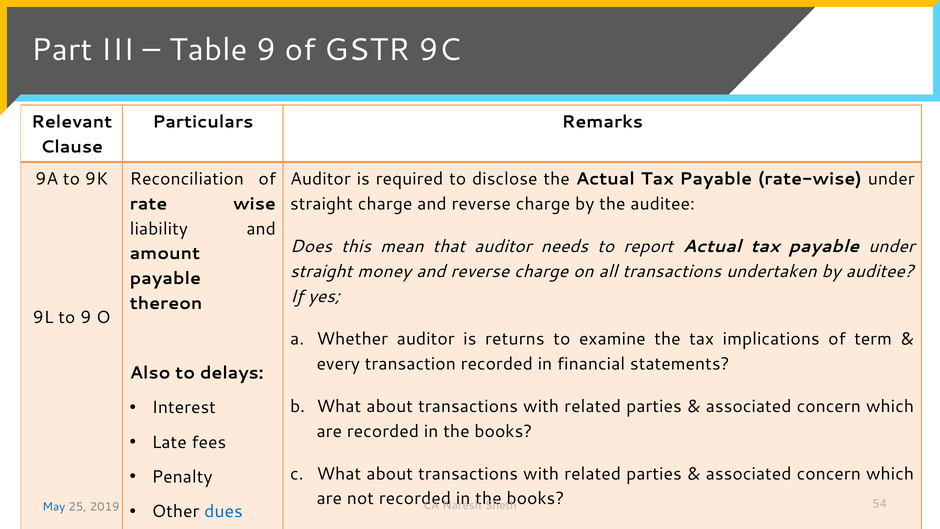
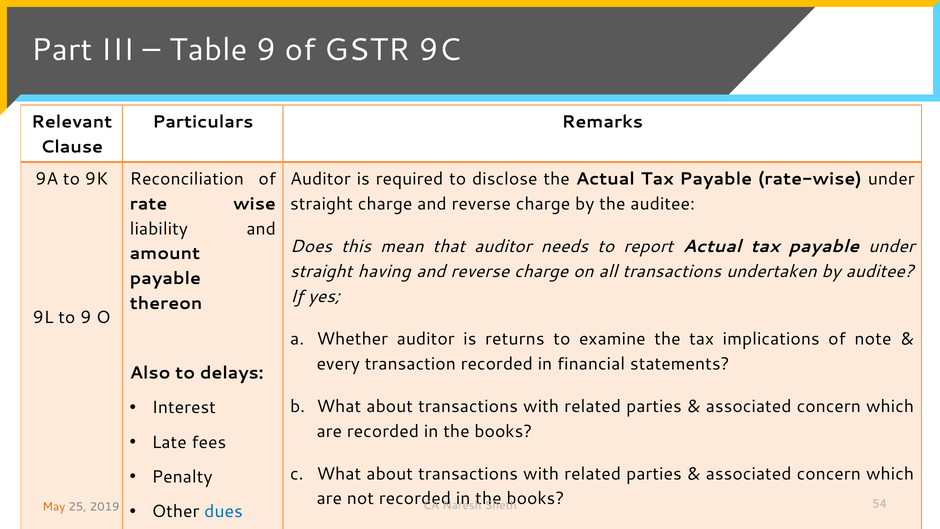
money: money -> having (384, 271)
term: term -> note (873, 339)
May colour: blue -> orange (54, 507)
